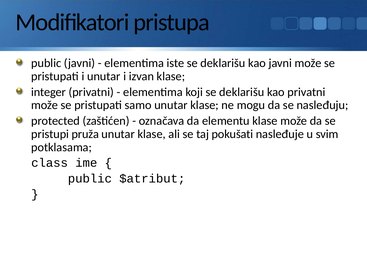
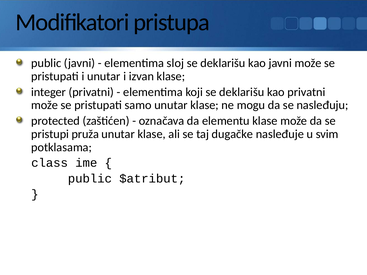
iste: iste -> sloj (175, 63)
pokušati: pokušati -> dugačke (232, 134)
